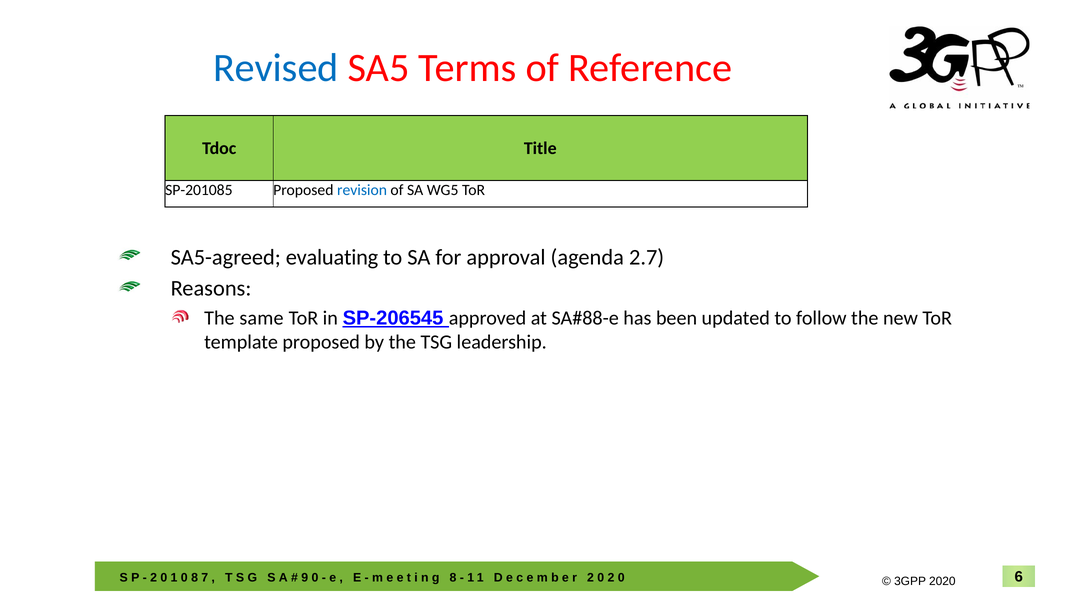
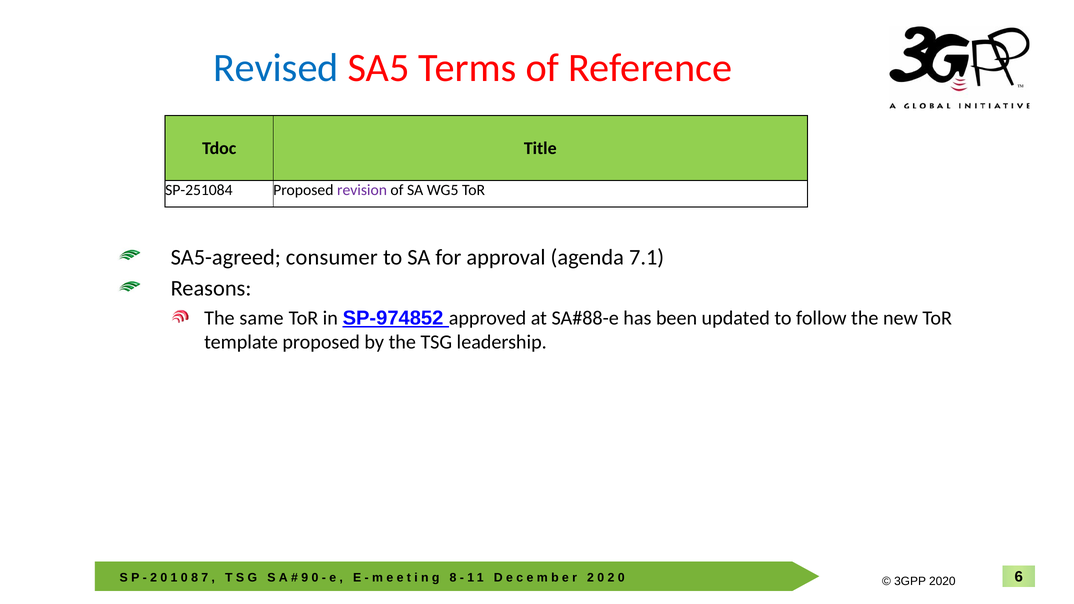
SP-201085: SP-201085 -> SP-251084 (199, 190)
revision colour: blue -> purple (362, 190)
evaluating: evaluating -> consumer (332, 257)
2.7: 2.7 -> 7.1 (647, 257)
SP-206545: SP-206545 -> SP-974852 (393, 318)
